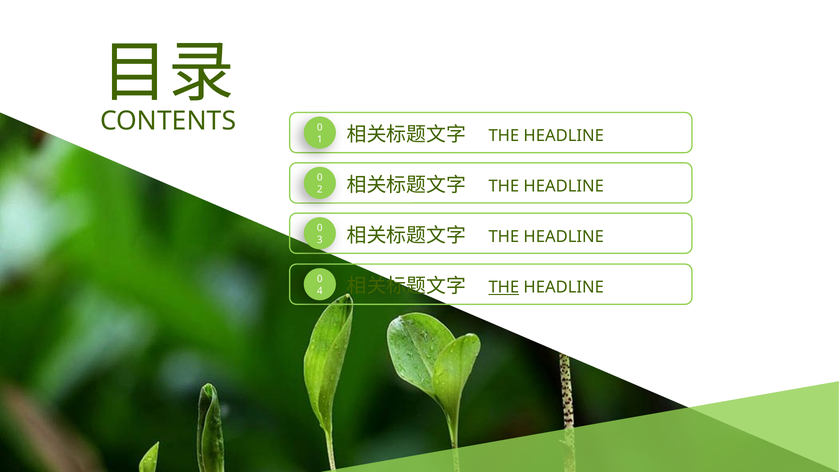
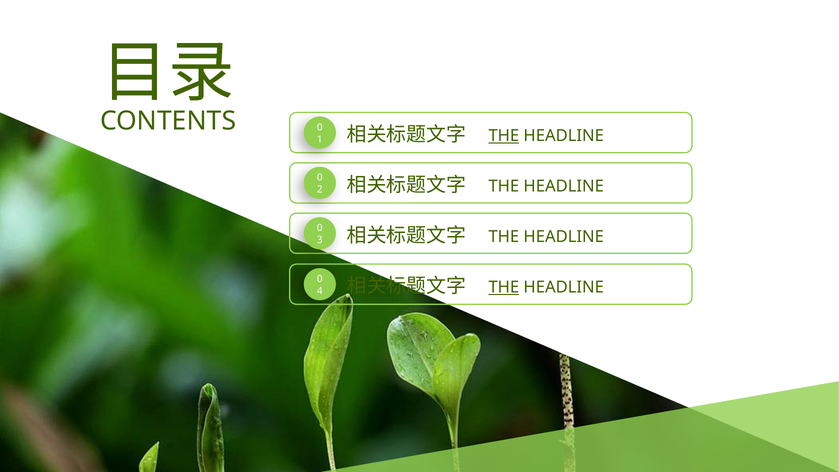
THE underline: none -> present (504, 136)
